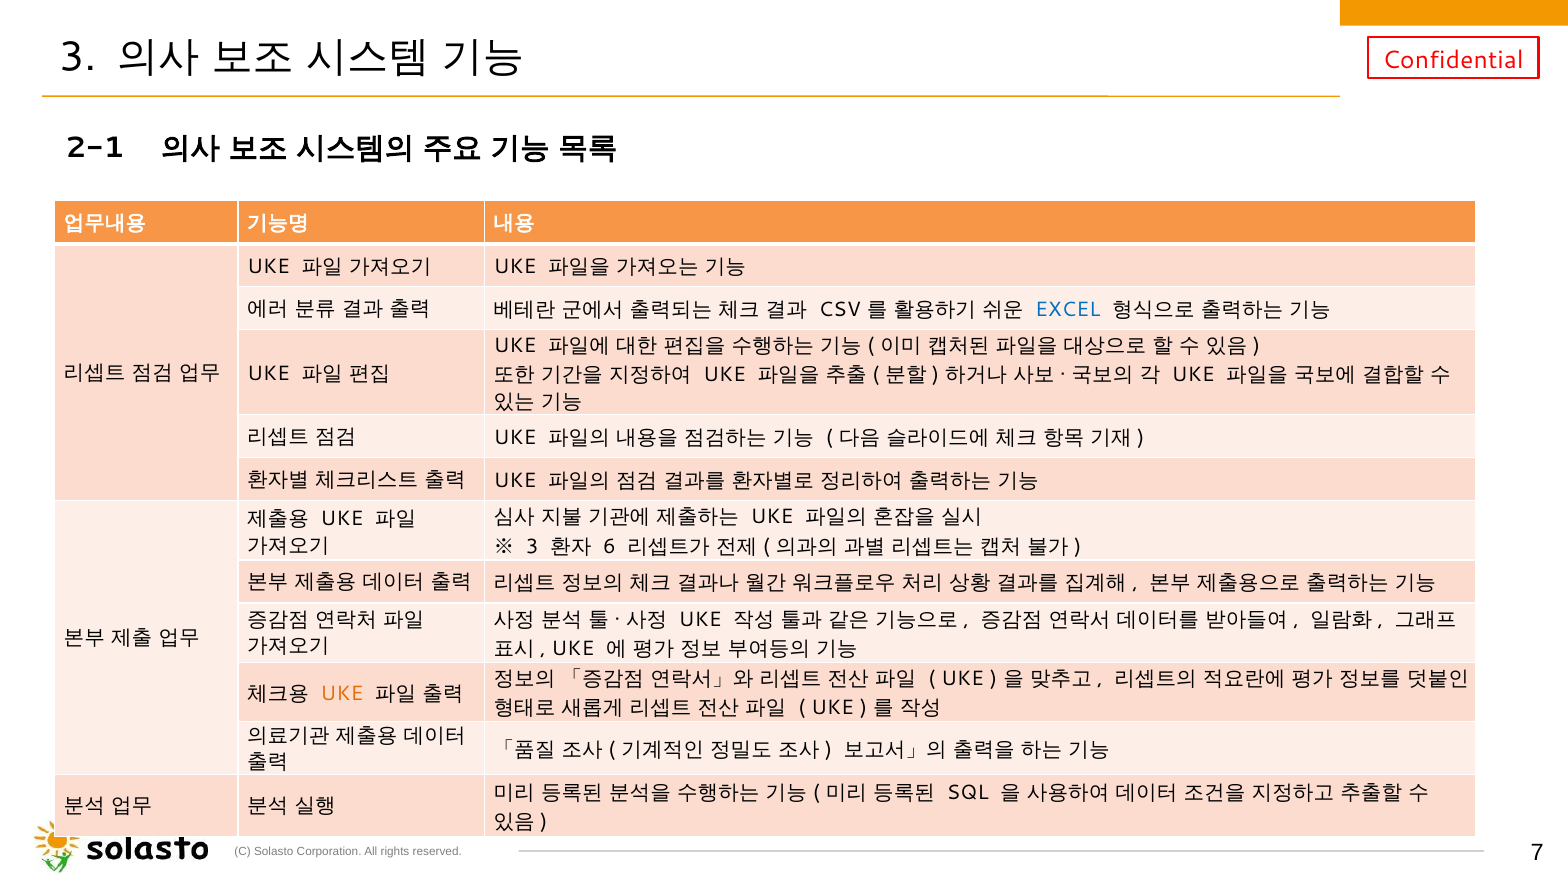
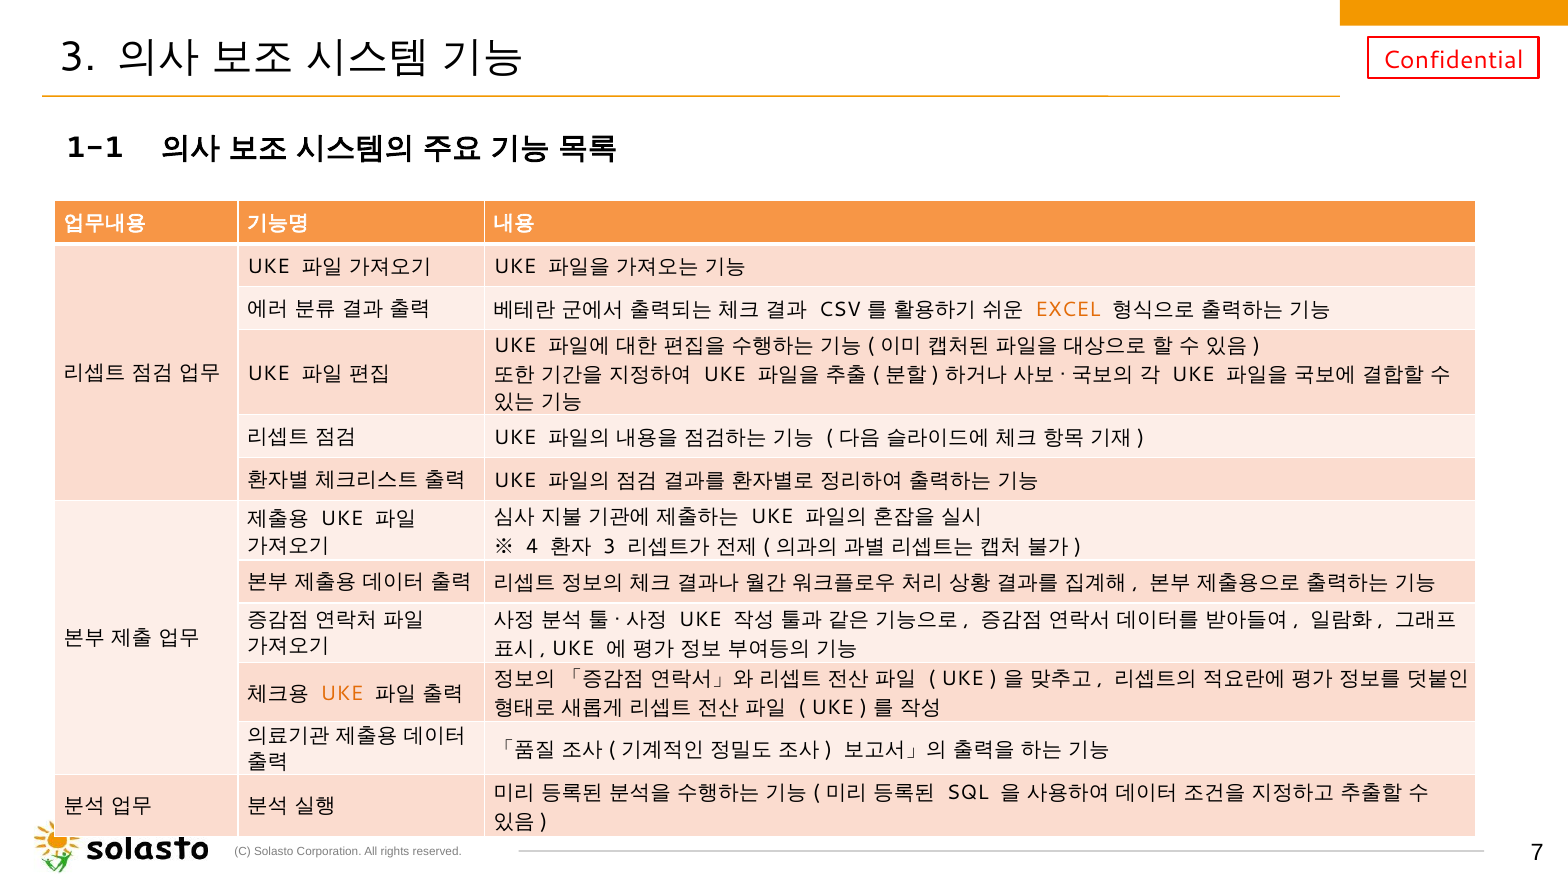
2-1: 2-1 -> 1-1 (95, 148)
EXCEL colour: blue -> orange (1068, 309)
3: 3 -> 4 (532, 546)
6: 6 -> 3 (609, 546)
